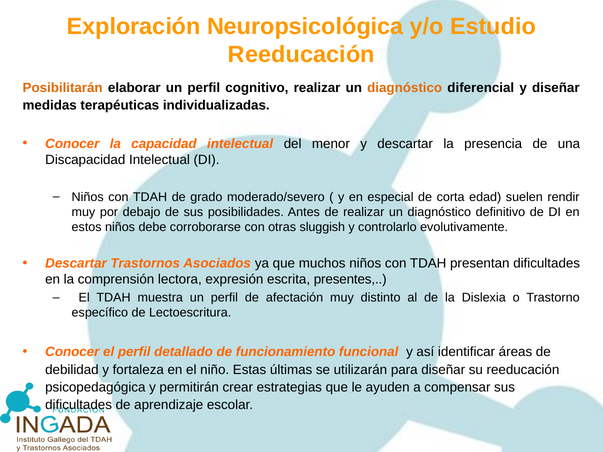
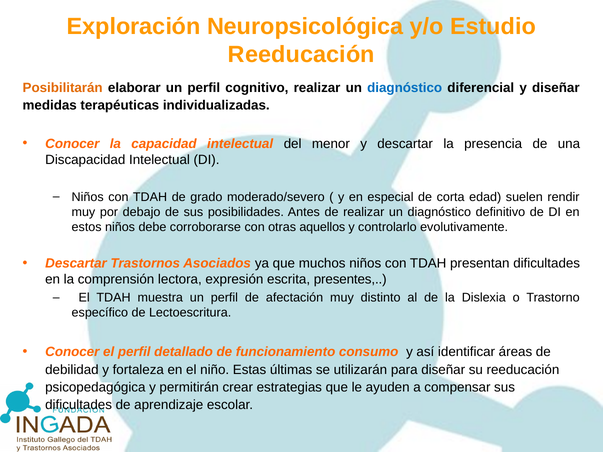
diagnóstico colour: orange -> blue (405, 88)
sluggish: sluggish -> aquellos (322, 227)
funcional: funcional -> consumo (369, 352)
